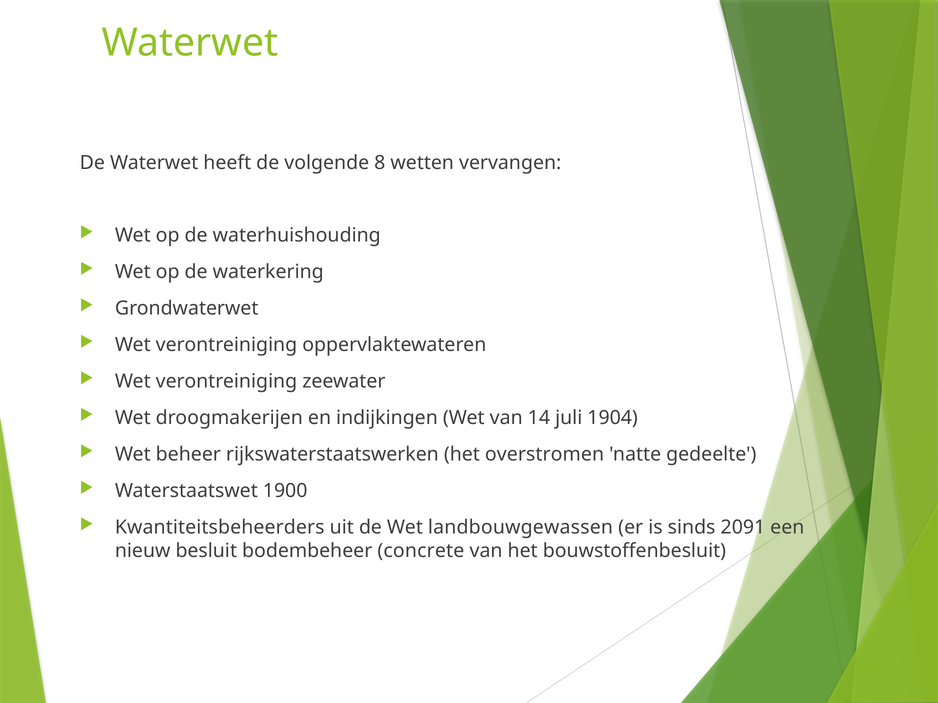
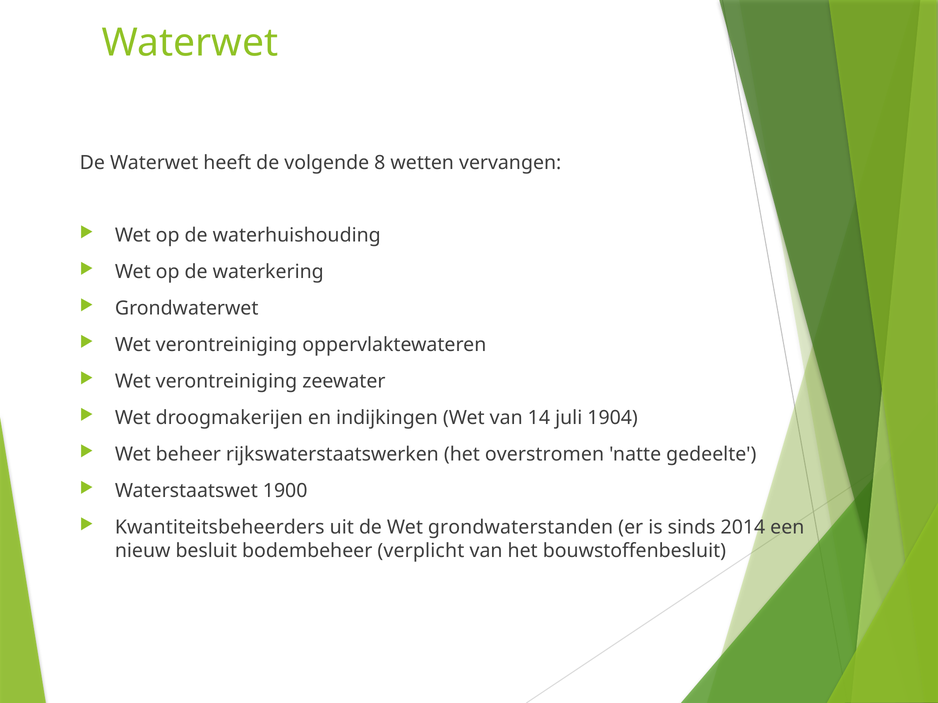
landbouwgewassen: landbouwgewassen -> grondwaterstanden (521, 528)
2091: 2091 -> 2014 (743, 528)
concrete: concrete -> verplicht (421, 551)
